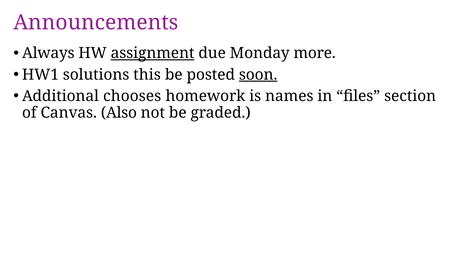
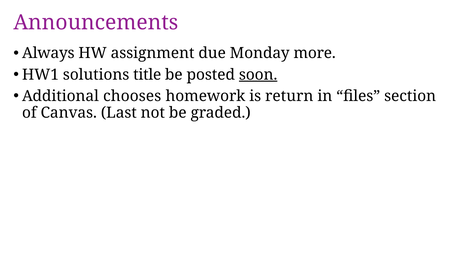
assignment underline: present -> none (153, 53)
this: this -> title (147, 75)
names: names -> return (289, 96)
Also: Also -> Last (119, 113)
